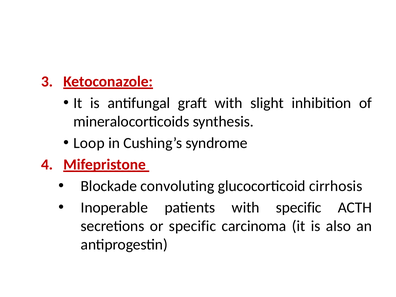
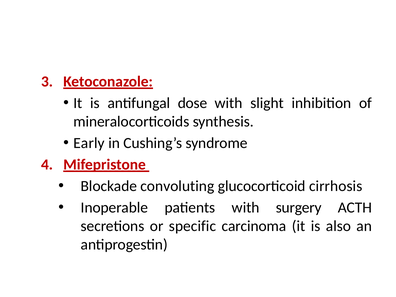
graft: graft -> dose (193, 103)
Loop: Loop -> Early (89, 143)
with specific: specific -> surgery (299, 208)
